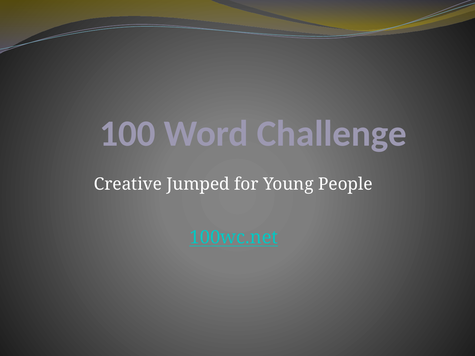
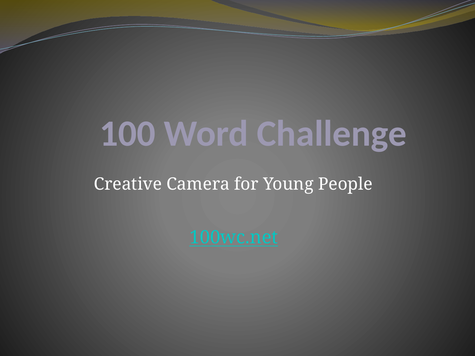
Jumped: Jumped -> Camera (198, 184)
